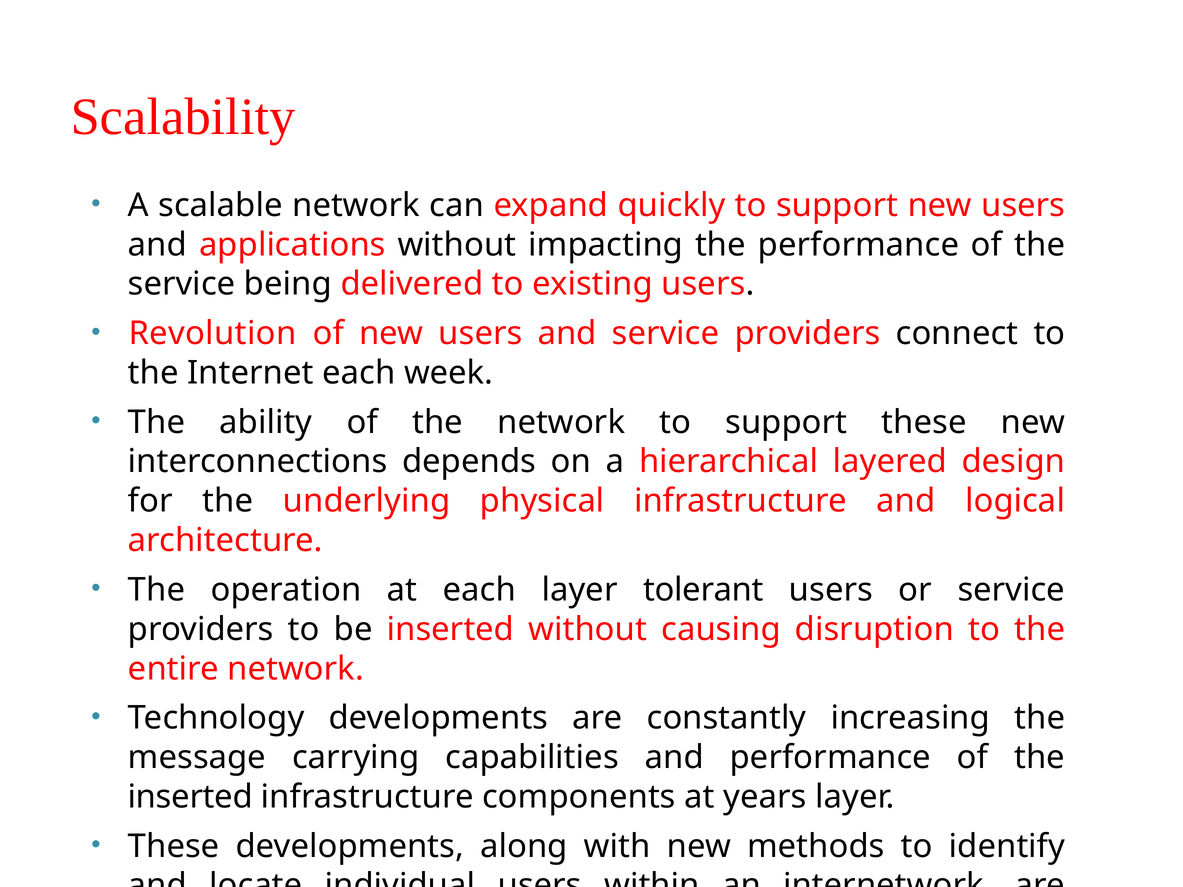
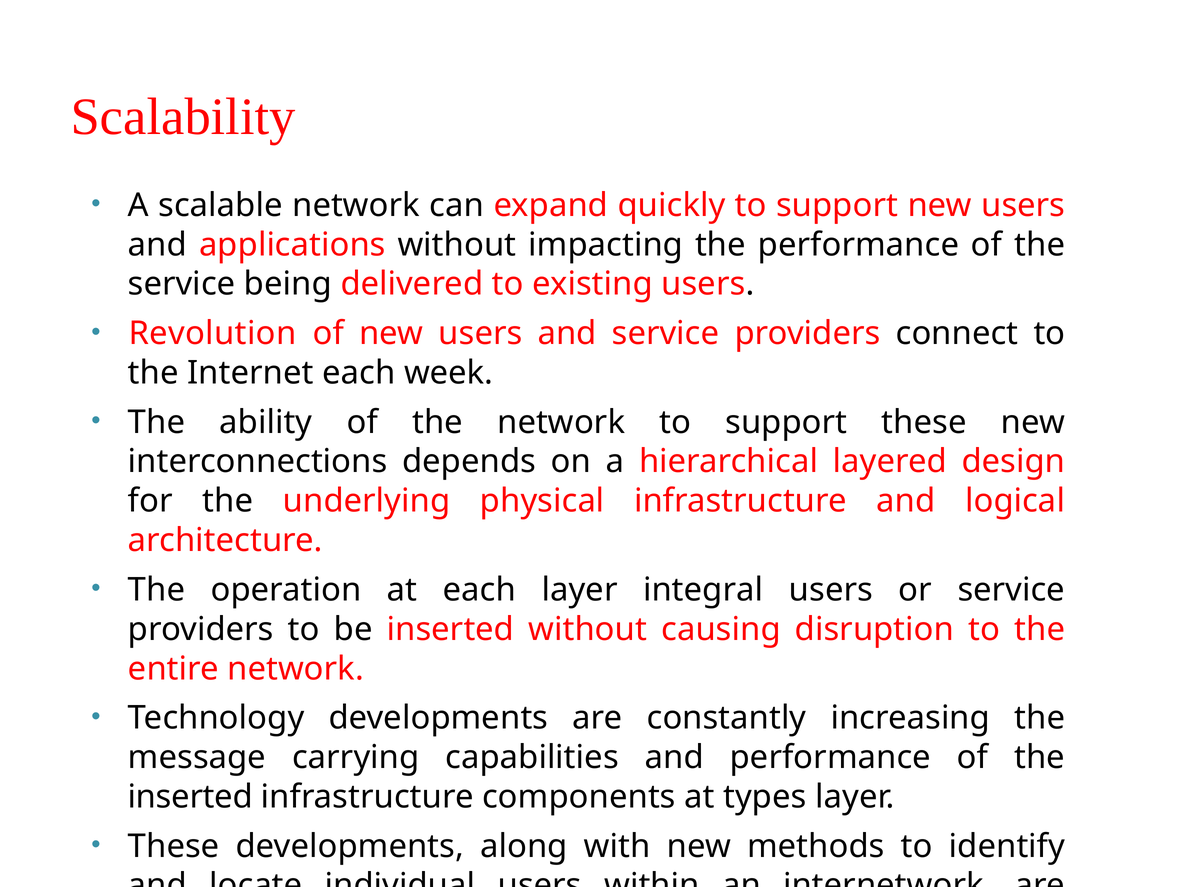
tolerant: tolerant -> integral (703, 590)
years: years -> types (765, 797)
